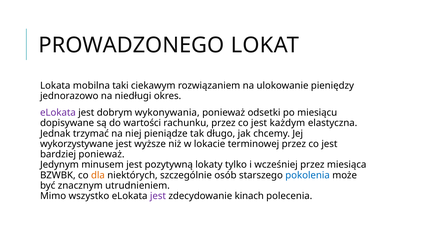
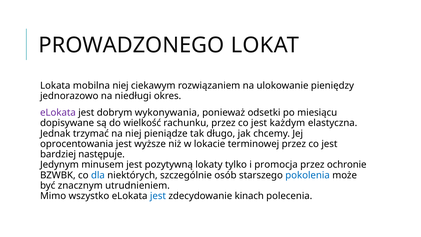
mobilna taki: taki -> niej (120, 86)
wartości: wartości -> wielkość (142, 123)
wykorzystywane: wykorzystywane -> oprocentowania (77, 144)
bardziej ponieważ: ponieważ -> następuje (102, 154)
wcześniej: wcześniej -> promocja (276, 165)
miesiąca: miesiąca -> ochronie (347, 165)
dla colour: orange -> blue (98, 175)
jest colour: purple -> blue (158, 196)
